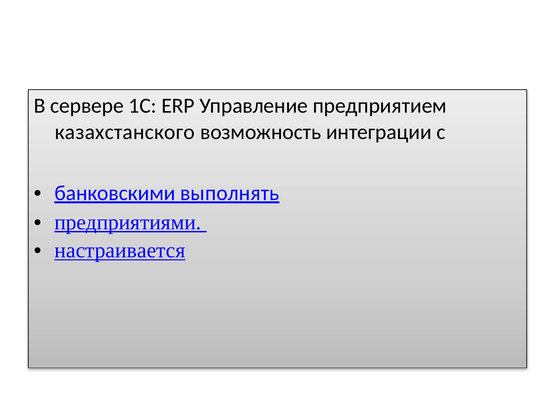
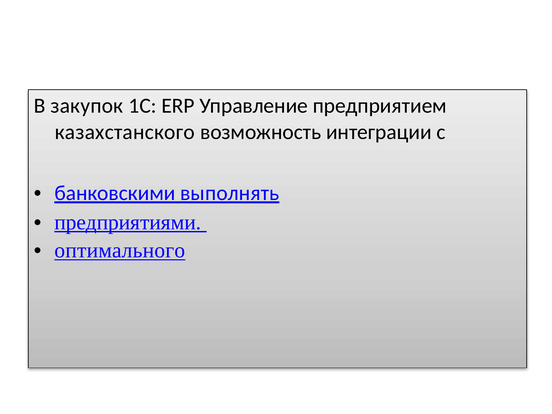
сервере: сервере -> закупок (87, 106)
настраивается: настраивается -> оптимального (120, 250)
